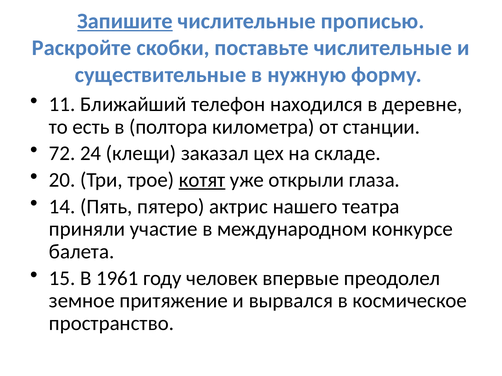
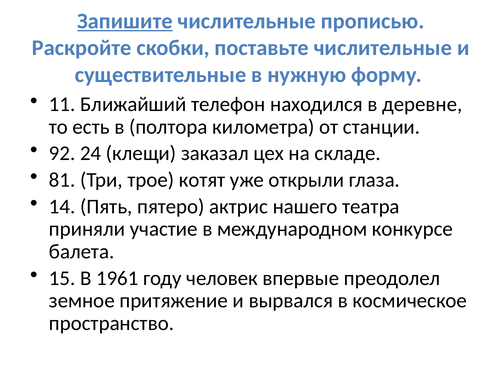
72: 72 -> 92 (62, 154)
20: 20 -> 81 (62, 180)
котят underline: present -> none (202, 180)
